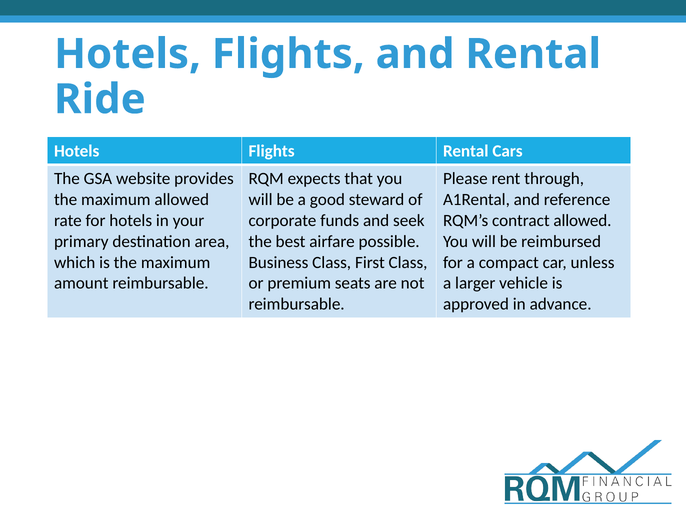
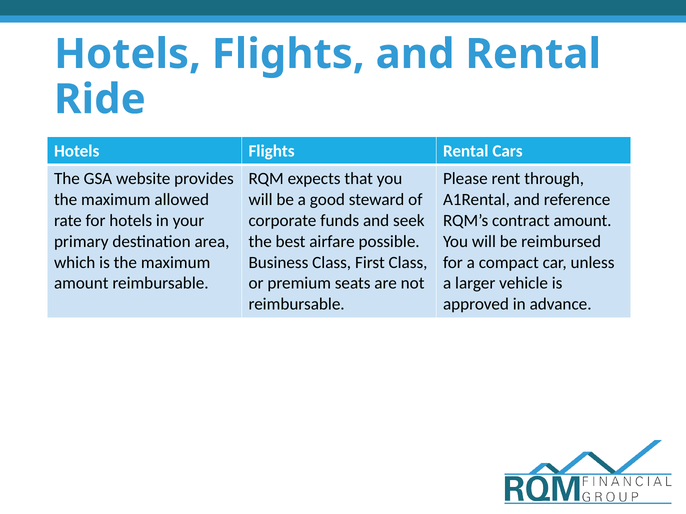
contract allowed: allowed -> amount (582, 221)
